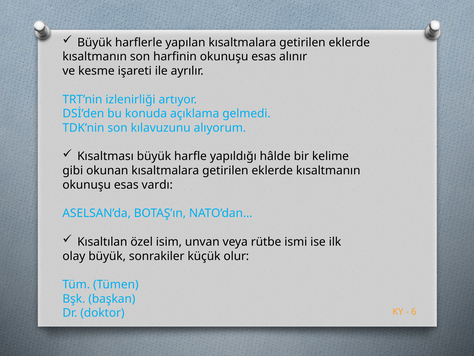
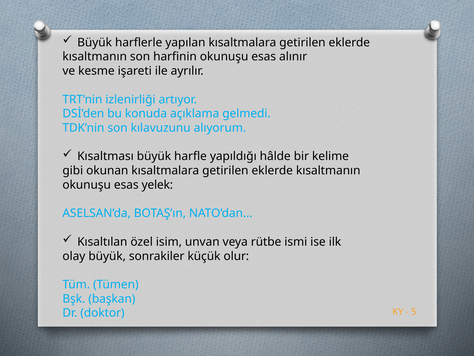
vardı: vardı -> yelek (157, 185)
6: 6 -> 5 (414, 311)
